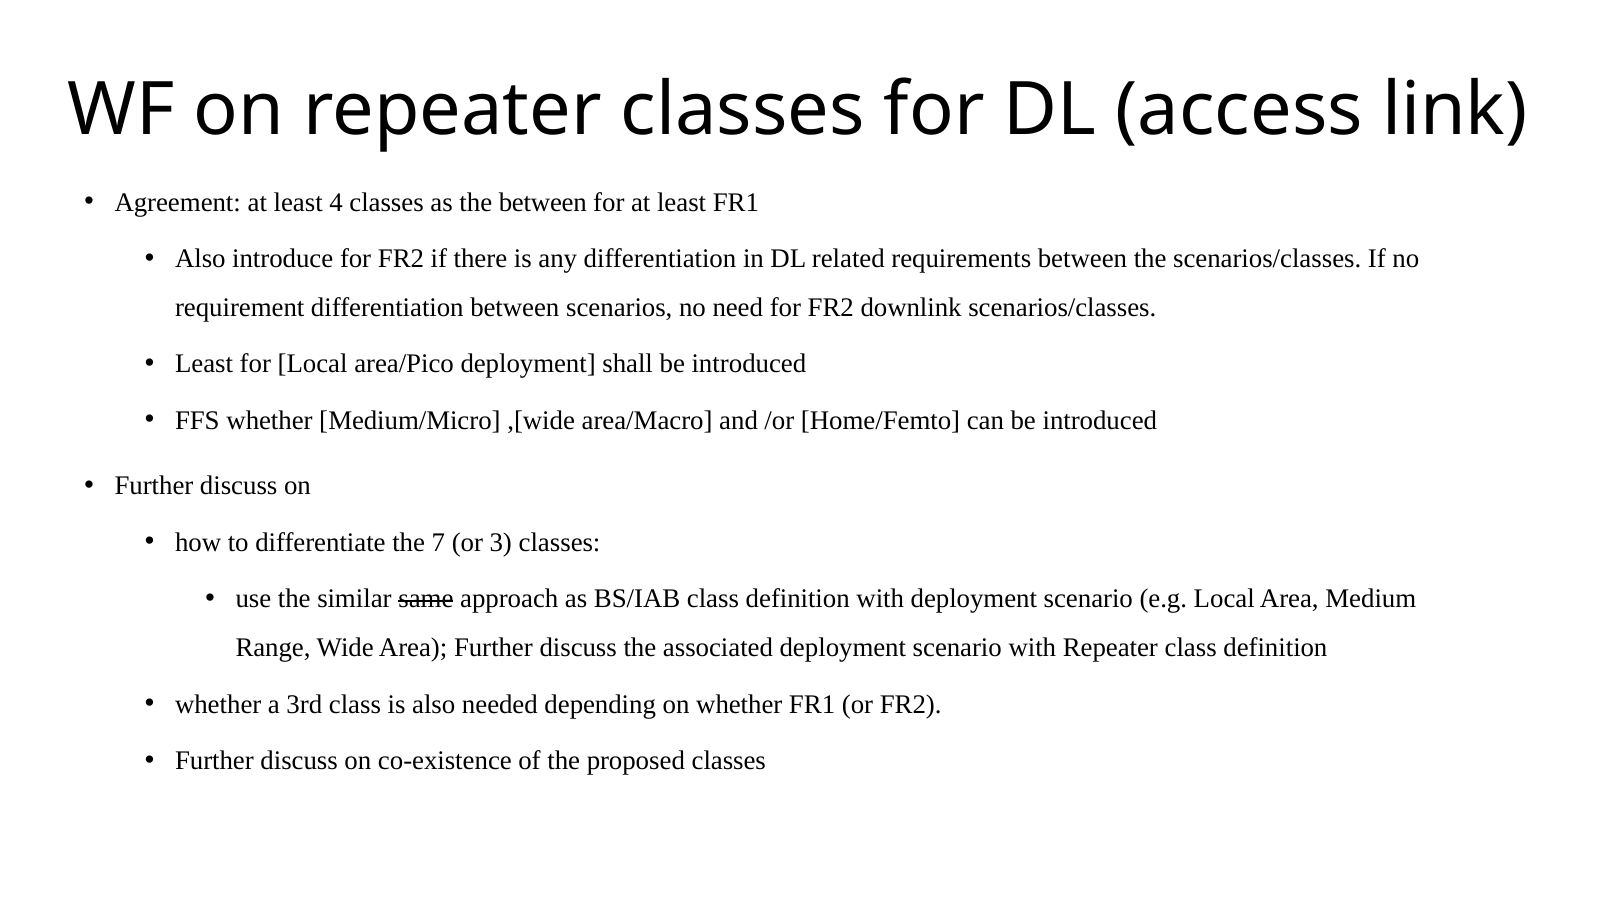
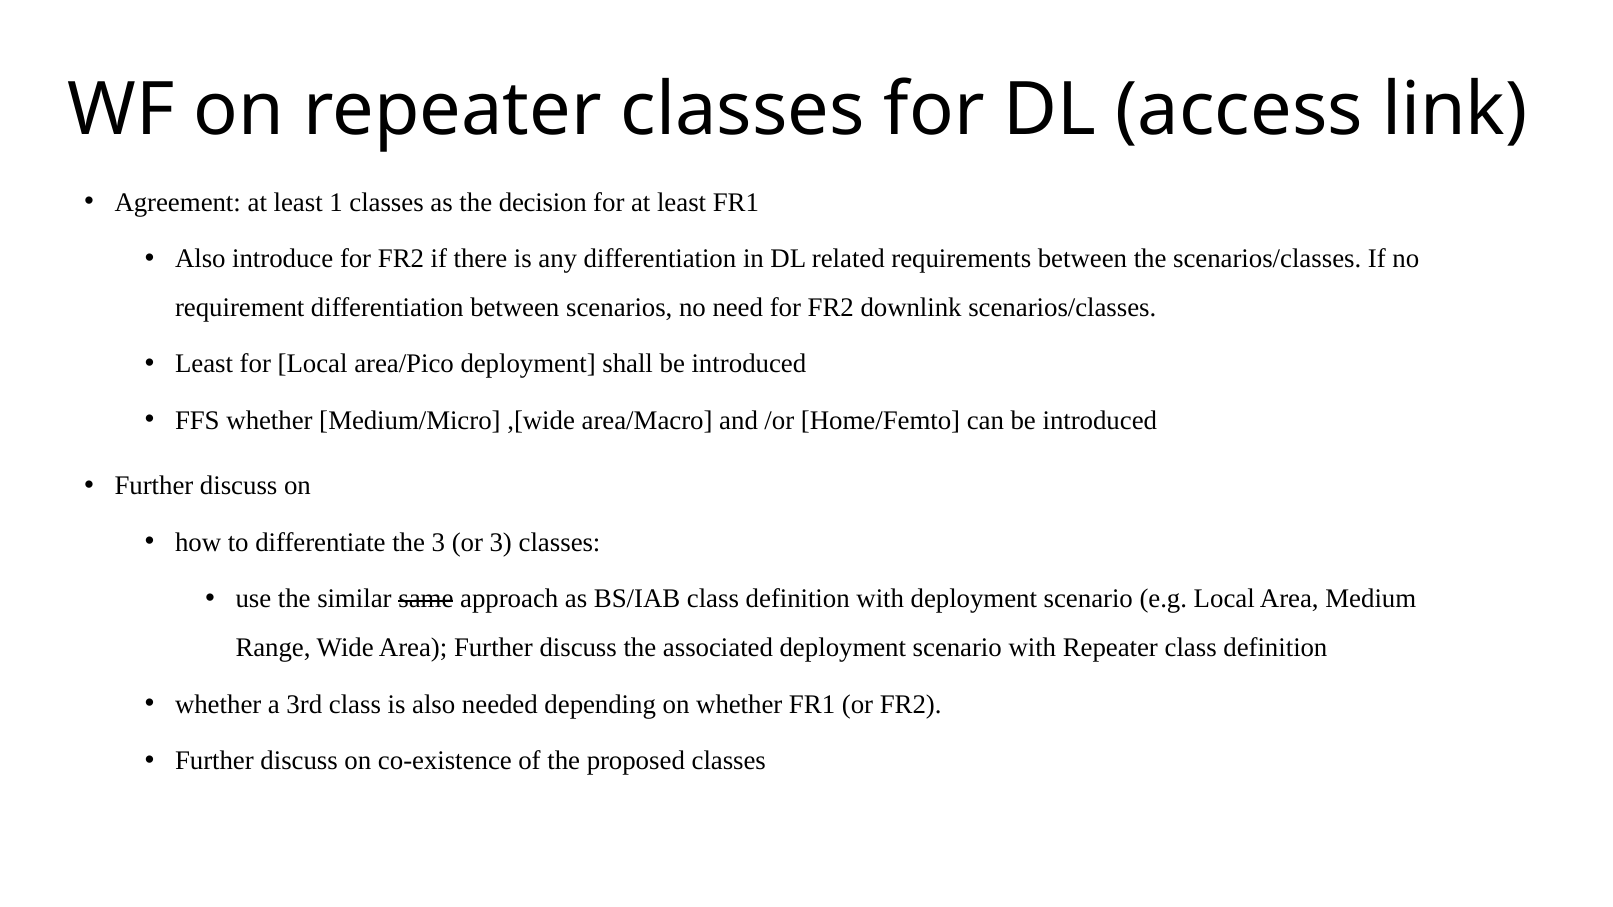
4: 4 -> 1 (336, 202)
the between: between -> decision (543, 202)
the 7: 7 -> 3 (438, 543)
